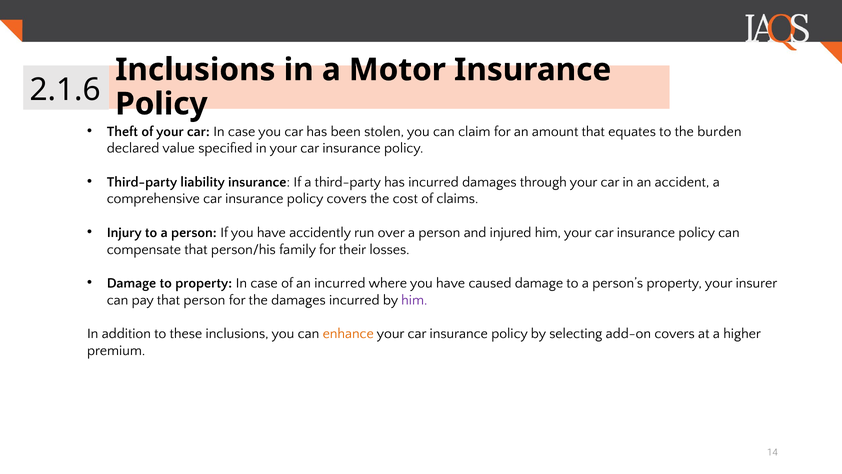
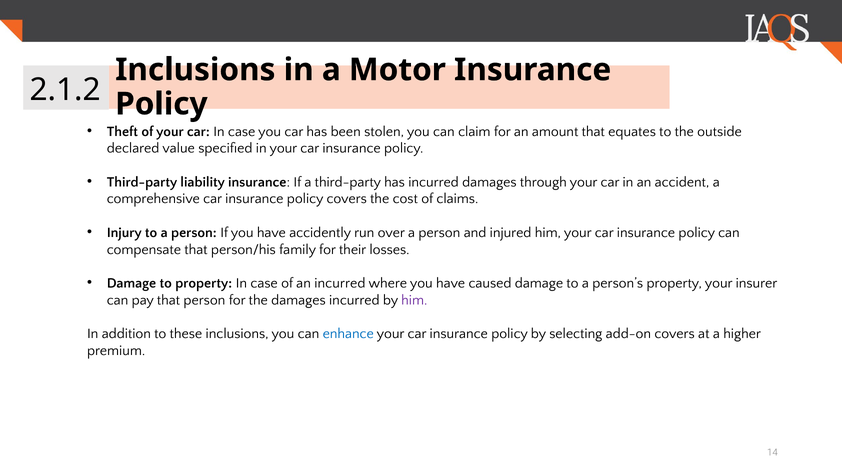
2.1.6: 2.1.6 -> 2.1.2 (65, 90)
burden: burden -> outside (720, 131)
enhance colour: orange -> blue (348, 333)
